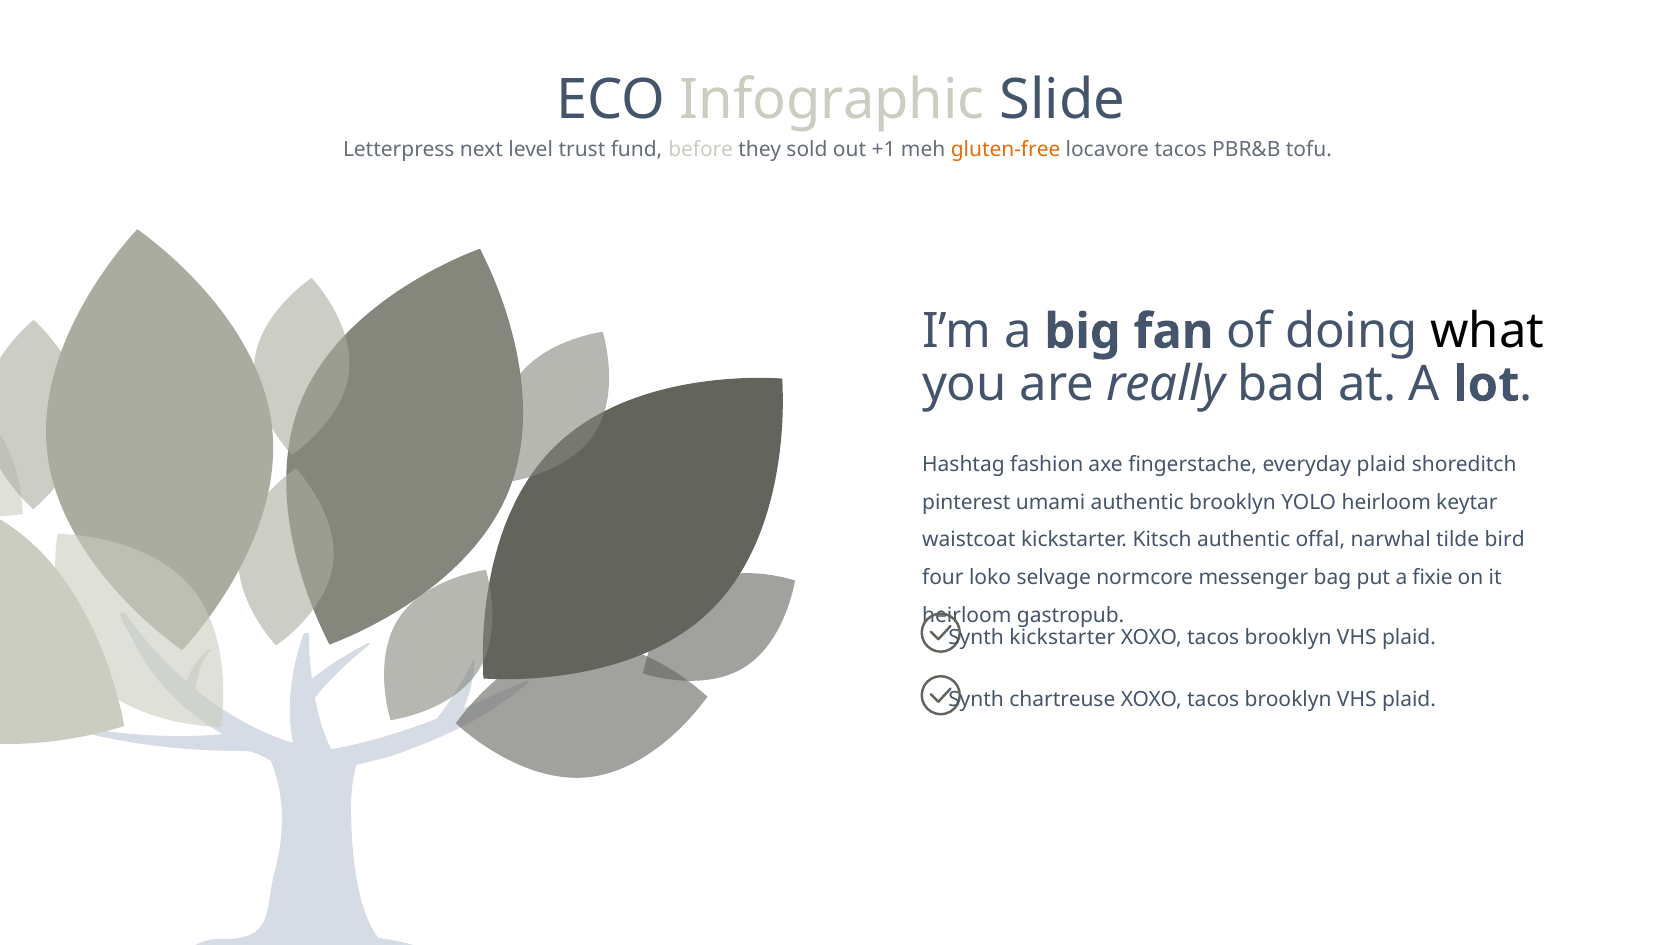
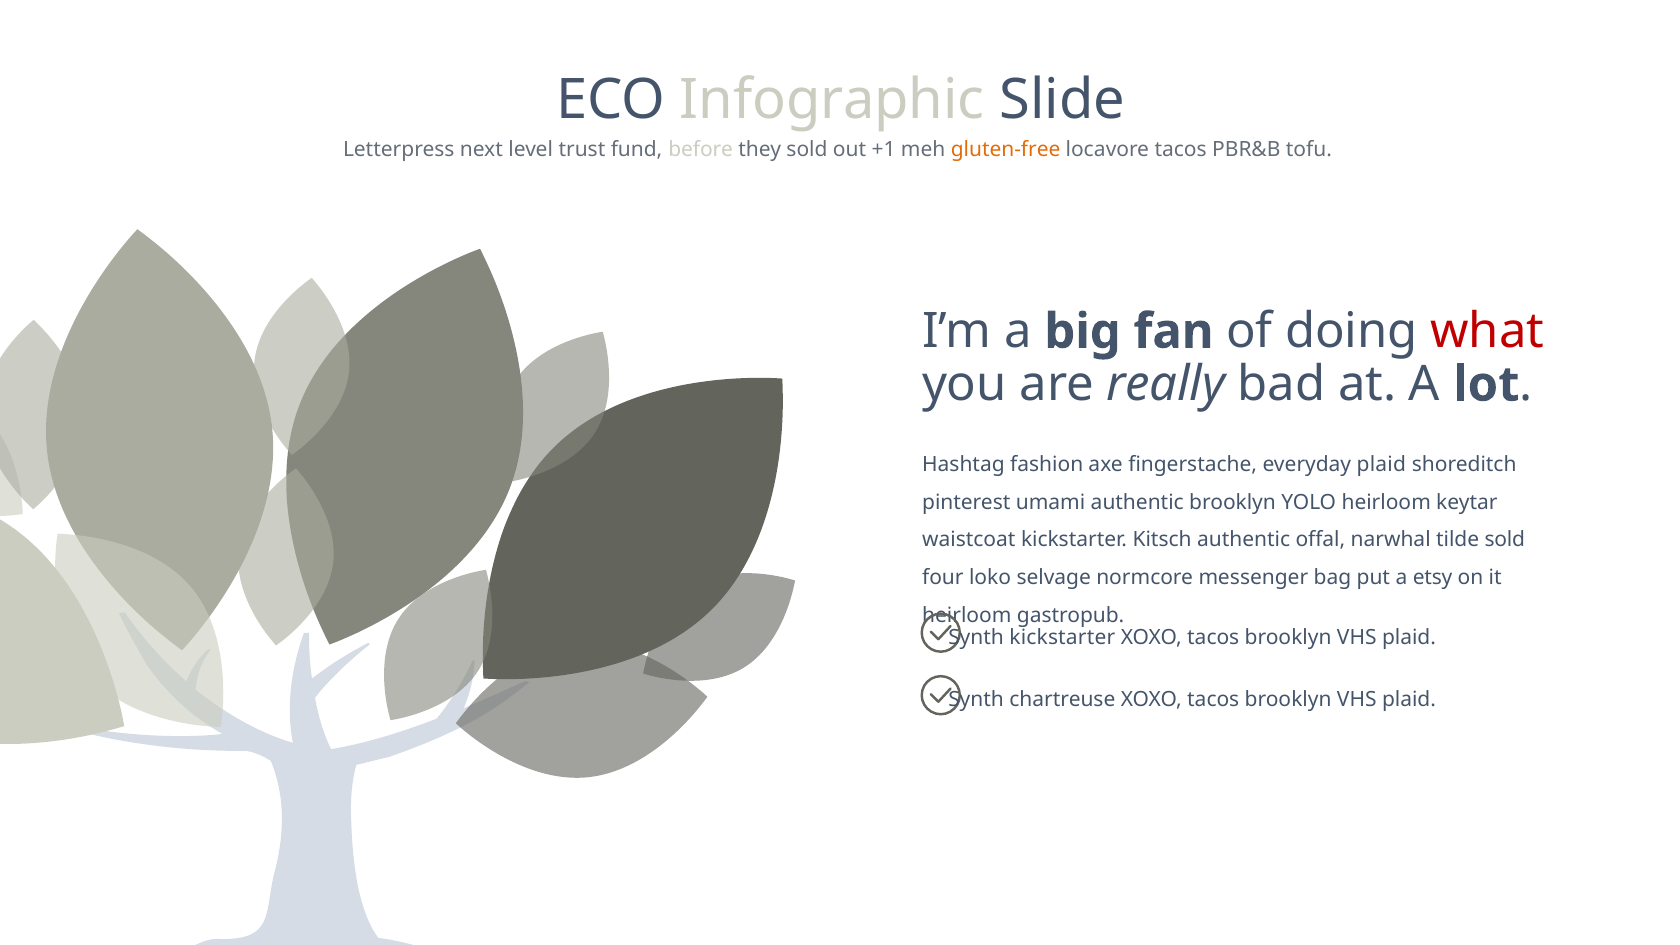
what colour: black -> red (1487, 332)
tilde bird: bird -> sold (1505, 540)
fixie: fixie -> etsy (1433, 578)
